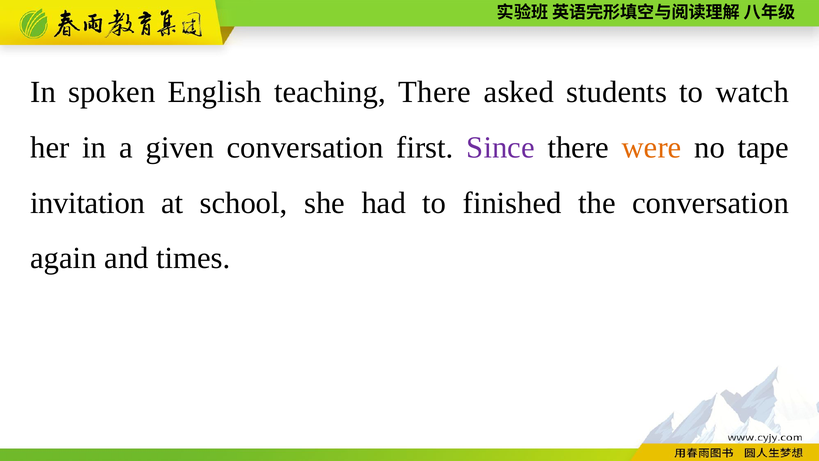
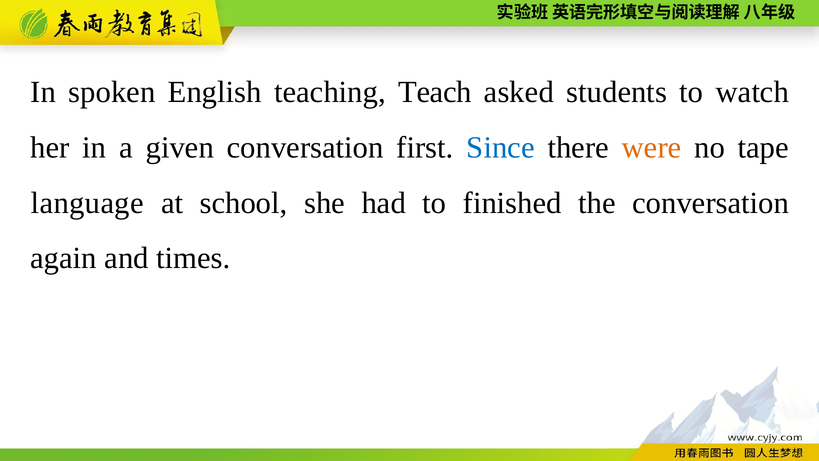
teaching There: There -> Teach (435, 92)
Since colour: purple -> blue (501, 148)
invitation: invitation -> language (87, 203)
